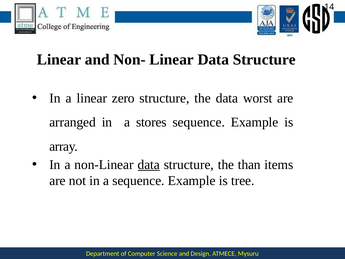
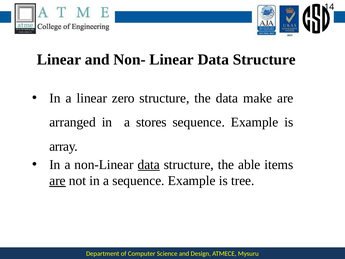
worst: worst -> make (258, 98)
than: than -> able (249, 164)
are underline: none -> present (58, 181)
